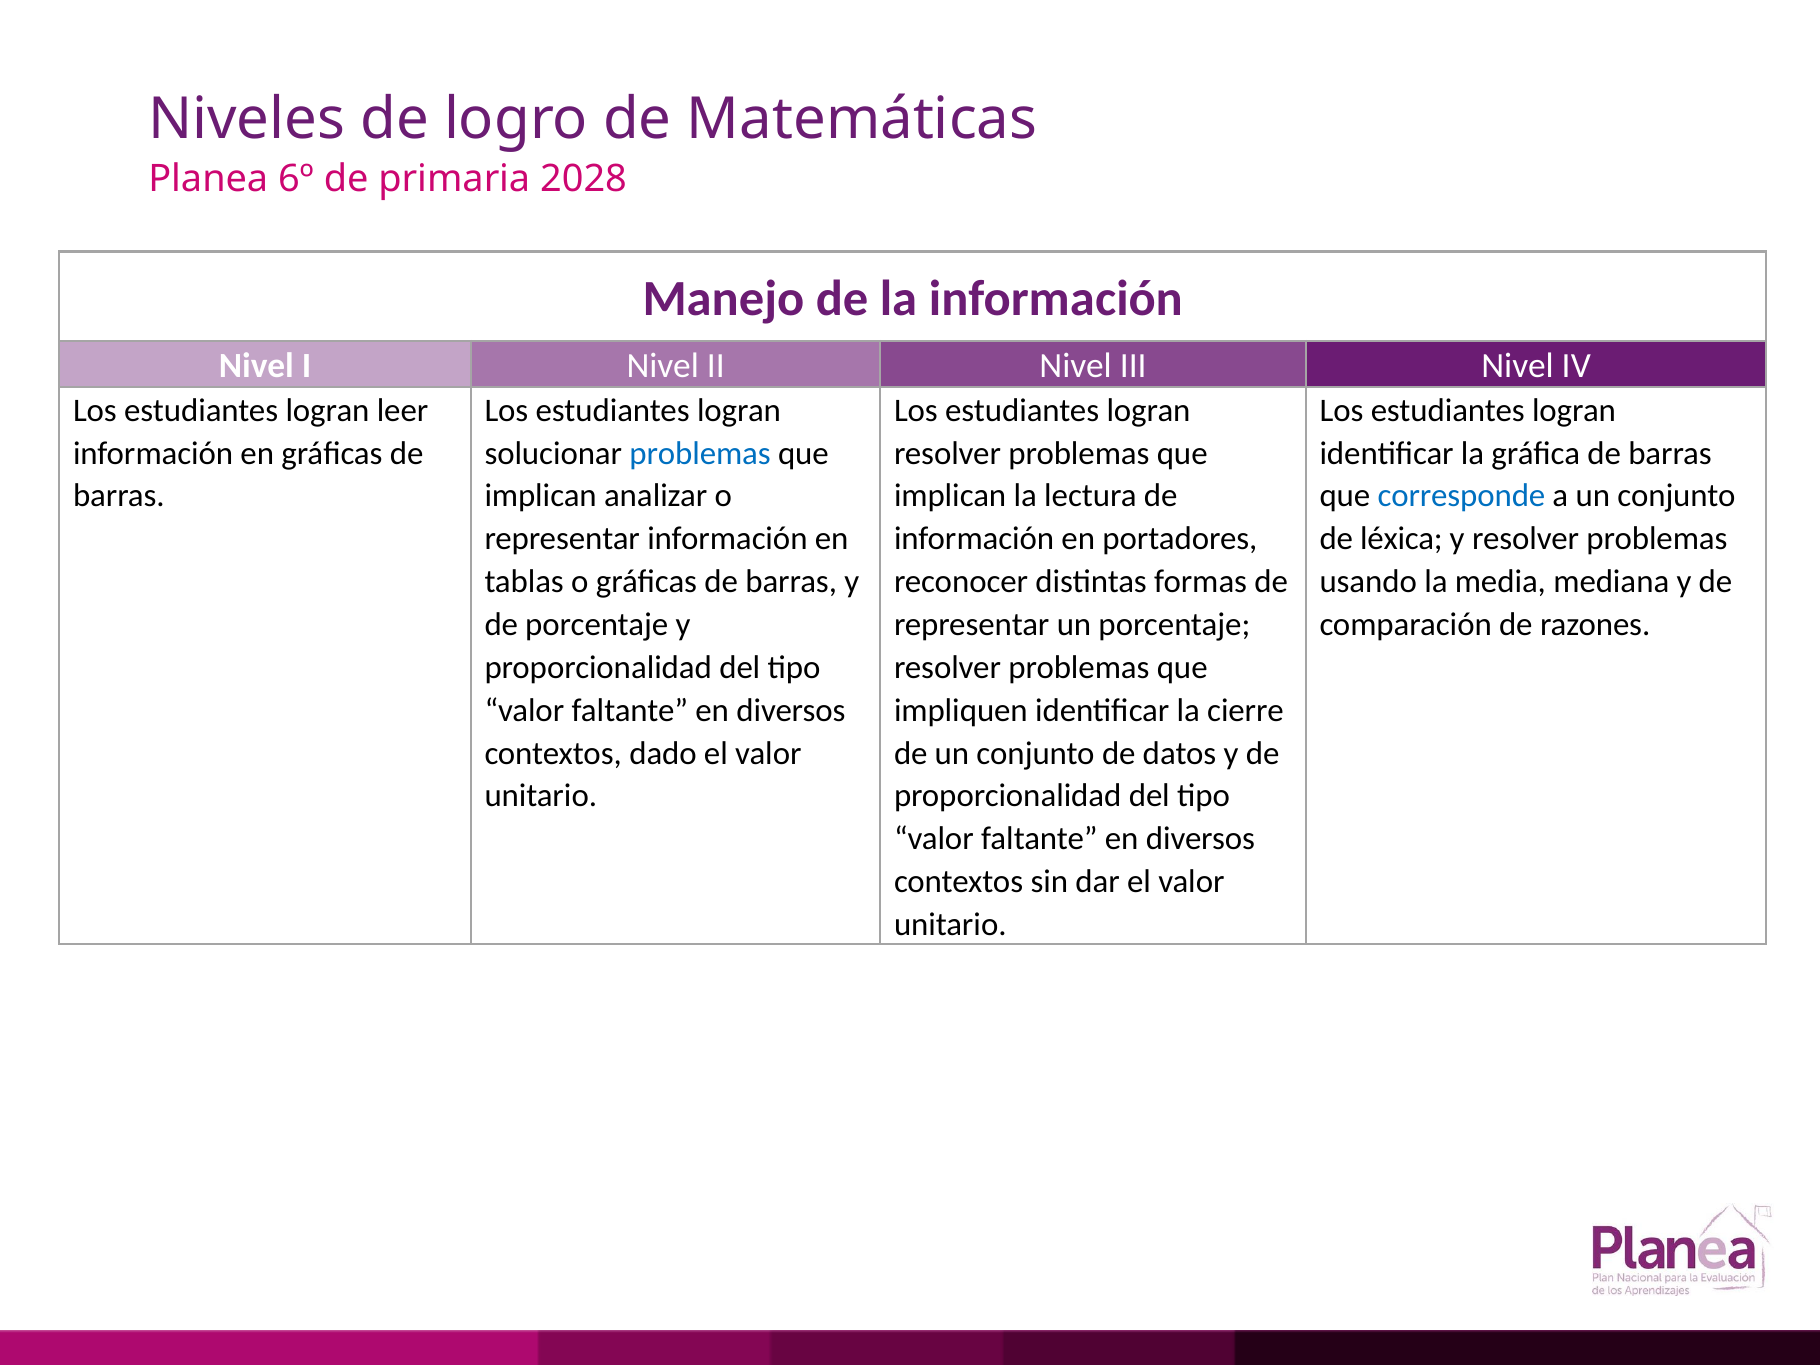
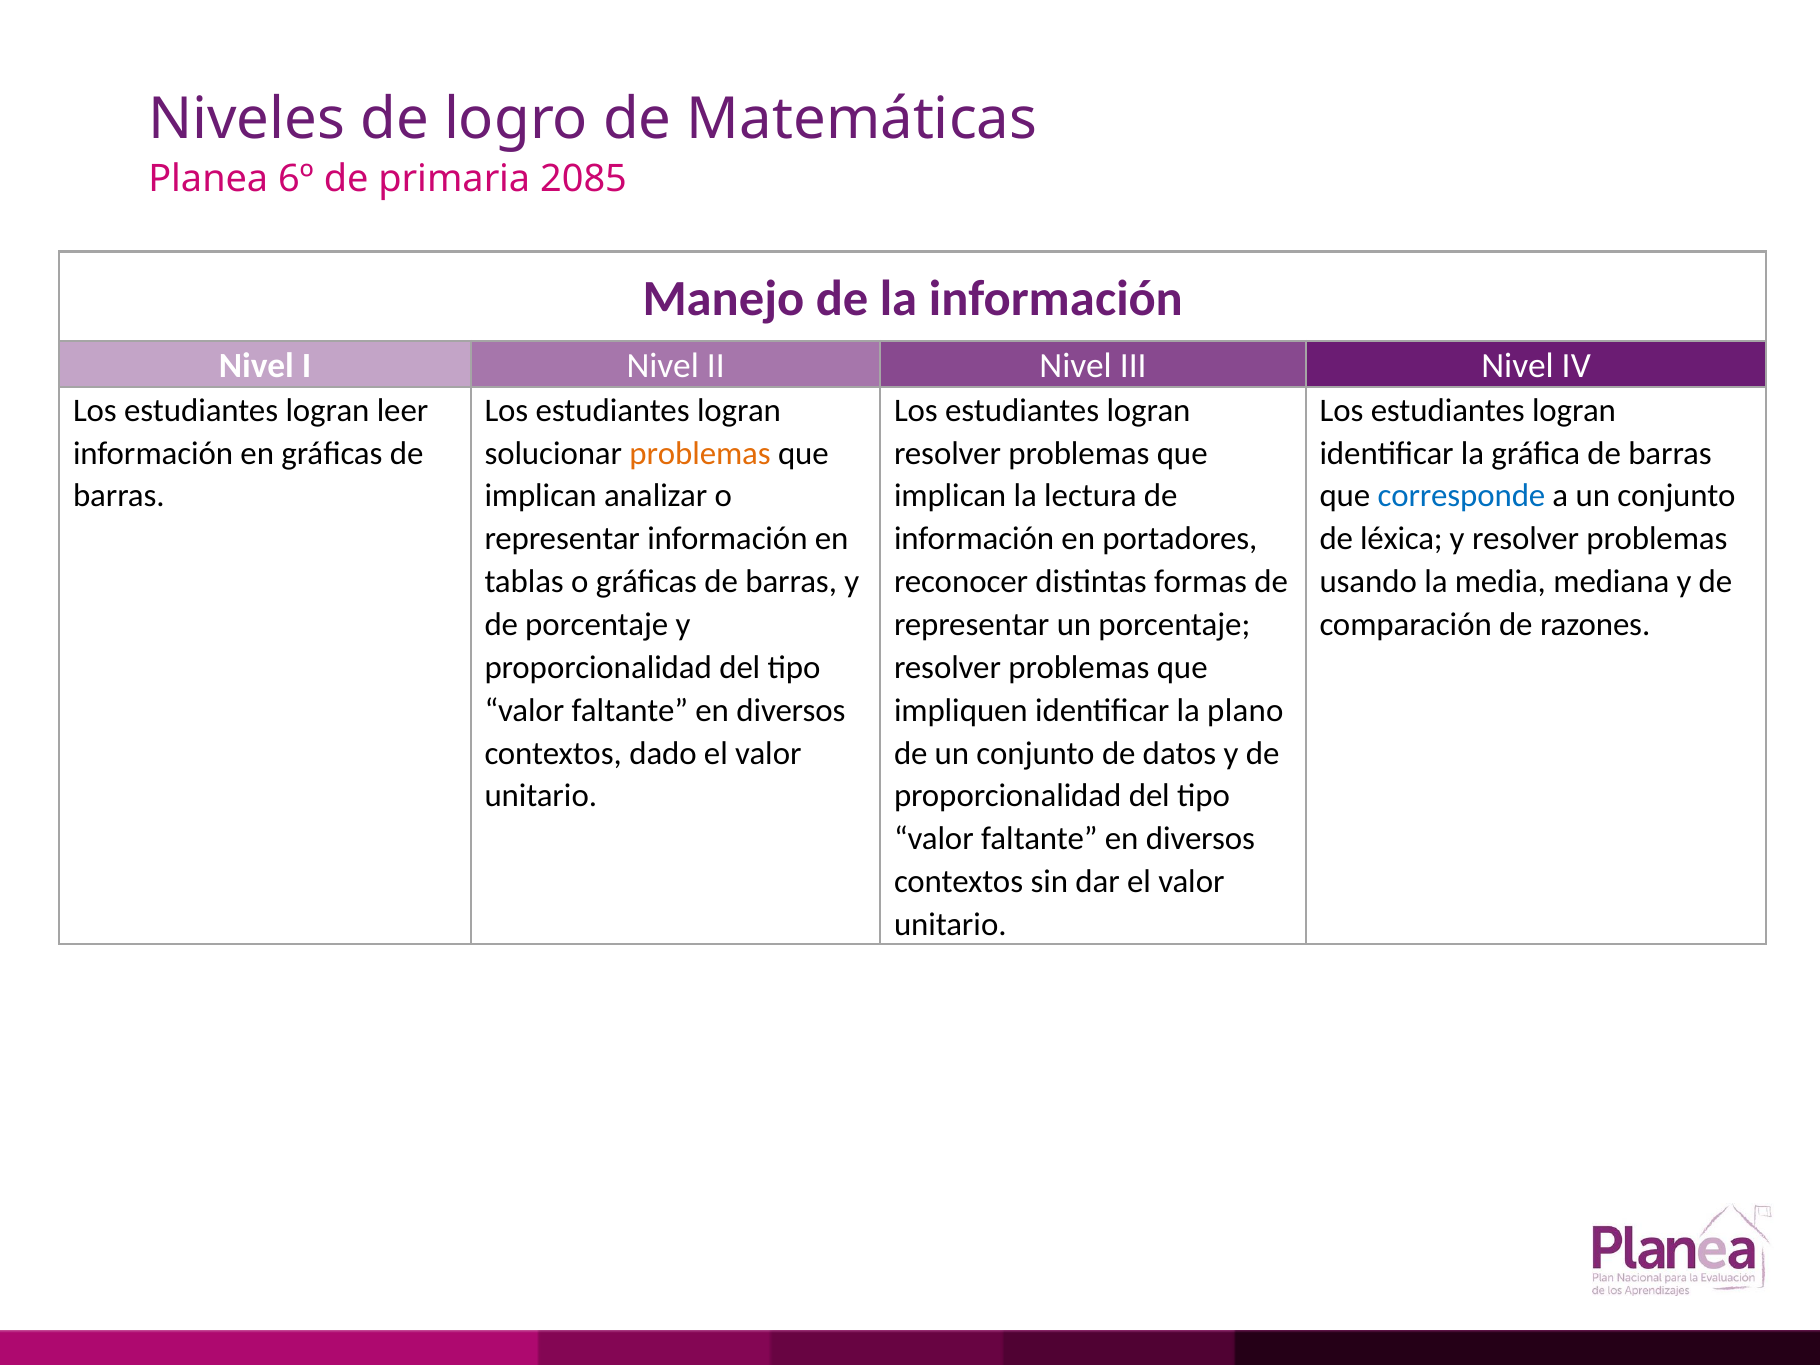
2028: 2028 -> 2085 (584, 179)
problemas colour: blue -> orange (700, 453)
cierre: cierre -> plano (1245, 710)
